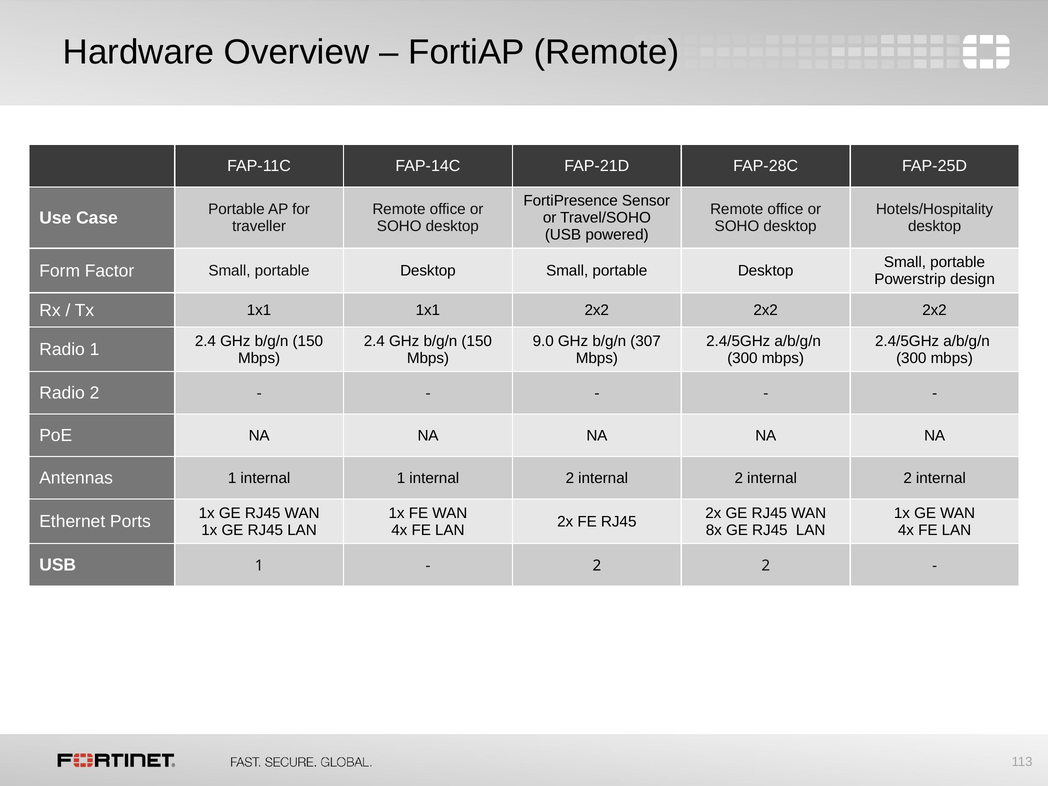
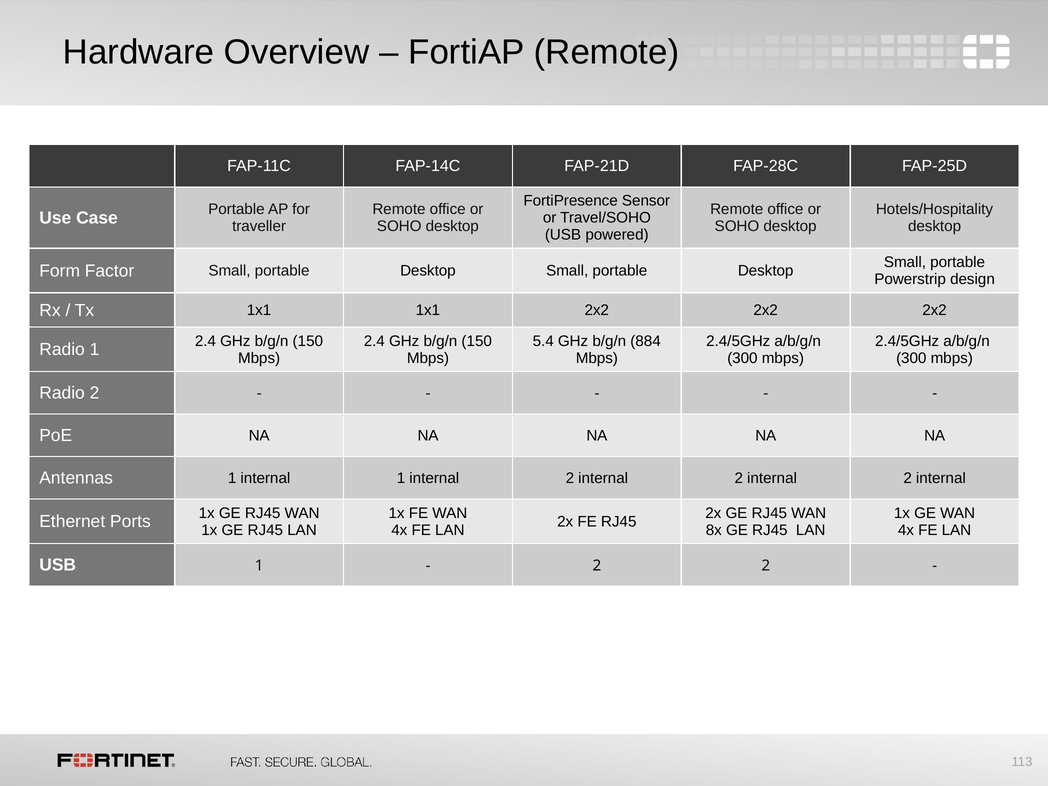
9.0: 9.0 -> 5.4 (543, 341)
307: 307 -> 884 (646, 341)
